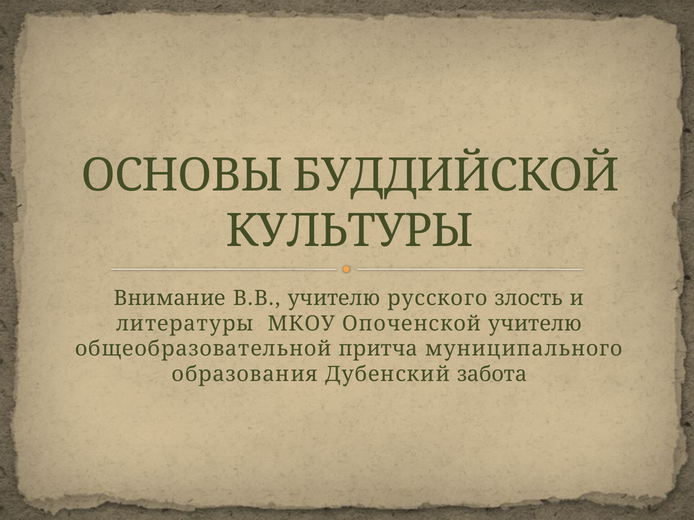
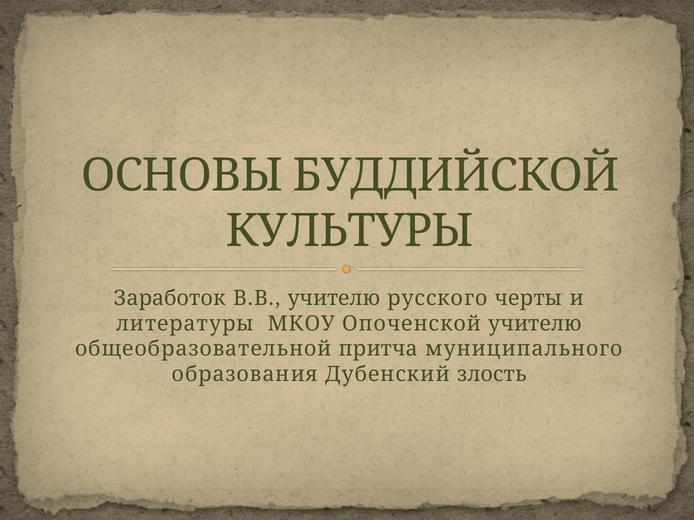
Внимание: Внимание -> Заработок (170, 298)
злость: злость -> черты (529, 298)
забота: забота -> злость (492, 375)
